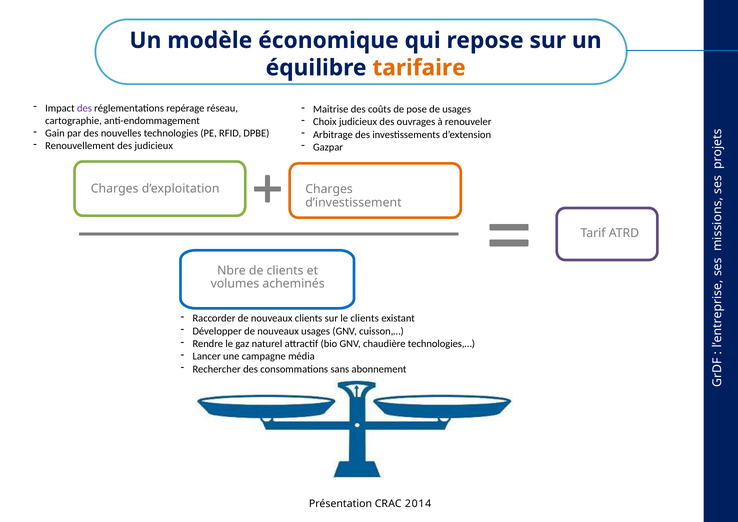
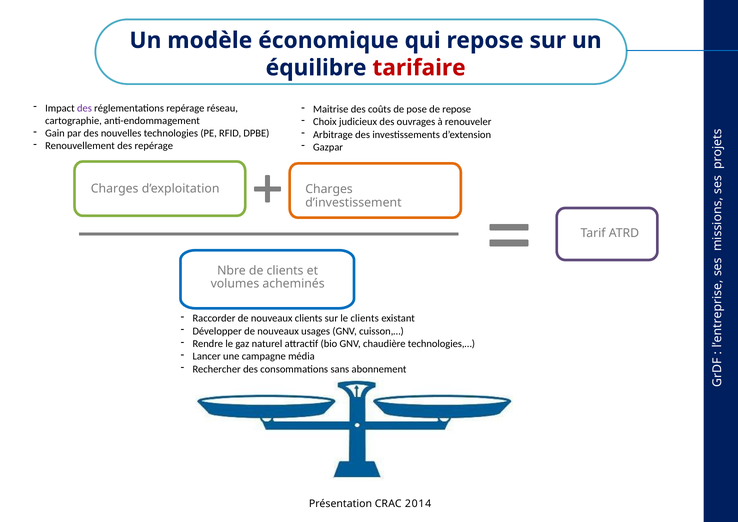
tarifaire colour: orange -> red (419, 68)
de usages: usages -> repose (457, 109)
des judicieux: judicieux -> repérage (154, 146)
